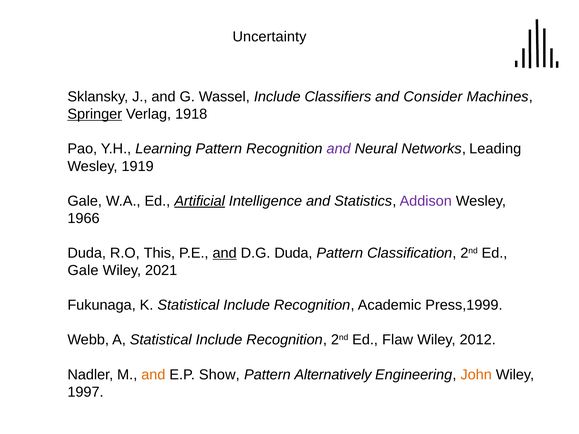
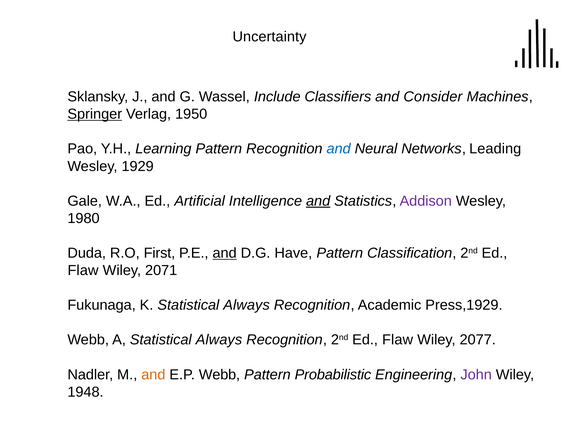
1918: 1918 -> 1950 (191, 114)
and colour: purple -> blue (339, 149)
1919: 1919 -> 1929 (138, 166)
Artificial underline: present -> none (200, 201)
and underline: none -> present (318, 201)
1966: 1966 -> 1980 (84, 218)
This: This -> First (159, 253)
D.G Duda: Duda -> Have (293, 253)
Gale: Gale -> Flaw (83, 271)
2021: 2021 -> 2071 (161, 271)
K Statistical Include: Include -> Always (247, 305)
Press,1999: Press,1999 -> Press,1929 (464, 305)
A Statistical Include: Include -> Always (219, 340)
2012: 2012 -> 2077 (478, 340)
E.P Show: Show -> Webb (219, 375)
Alternatively: Alternatively -> Probabilistic (333, 375)
John colour: orange -> purple (476, 375)
1997: 1997 -> 1948 (86, 392)
